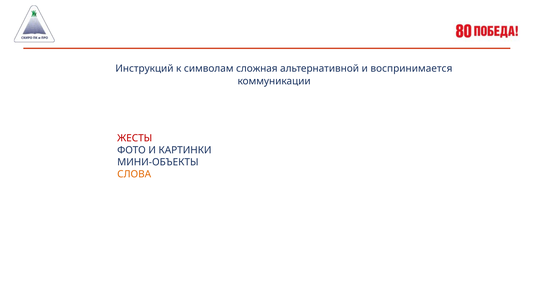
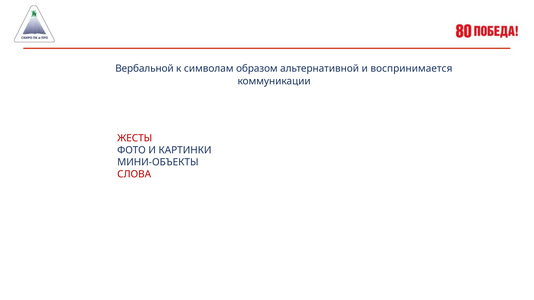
Инструкций: Инструкций -> Вербальной (144, 69)
сложная: сложная -> образом (257, 69)
СЛОВА colour: orange -> red (134, 174)
